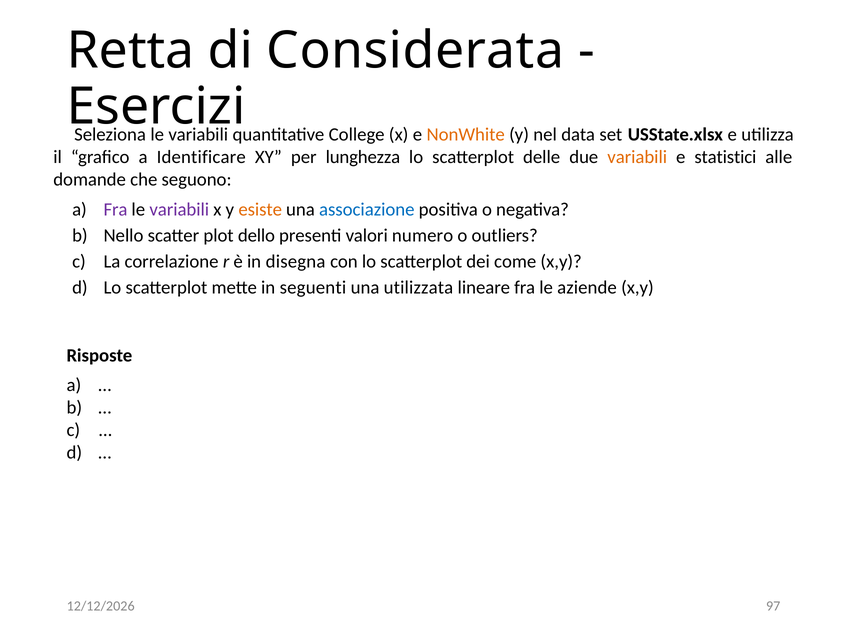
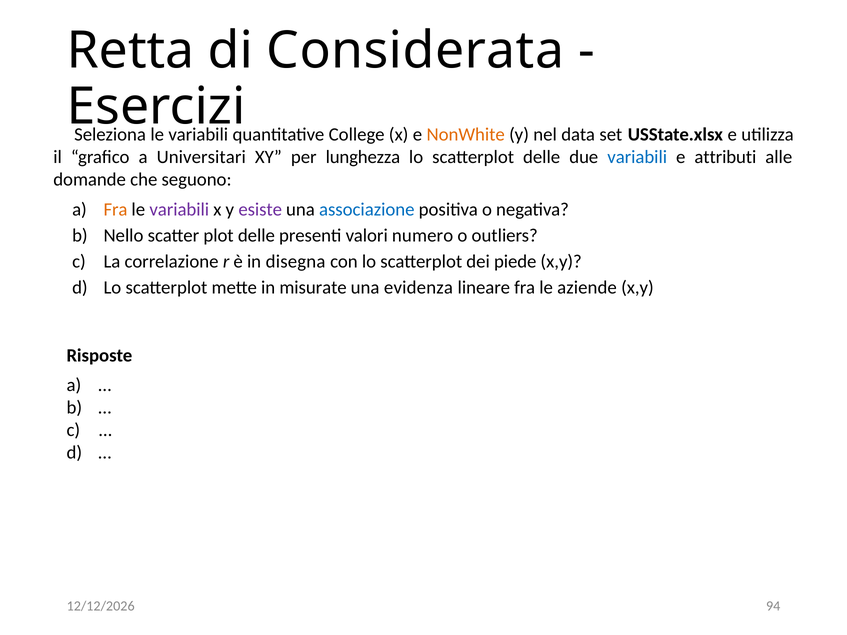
Identificare: Identificare -> Universitari (201, 157)
variabili colour: orange -> blue (637, 157)
statistici: statistici -> attributi (725, 157)
Fra colour: purple -> orange (116, 209)
esiste colour: orange -> purple (260, 209)
plot dello: dello -> delle (256, 236)
come: come -> piede (515, 262)
seguenti: seguenti -> misurate (313, 288)
utilizzata: utilizzata -> evidenza (418, 288)
97: 97 -> 94 (773, 607)
